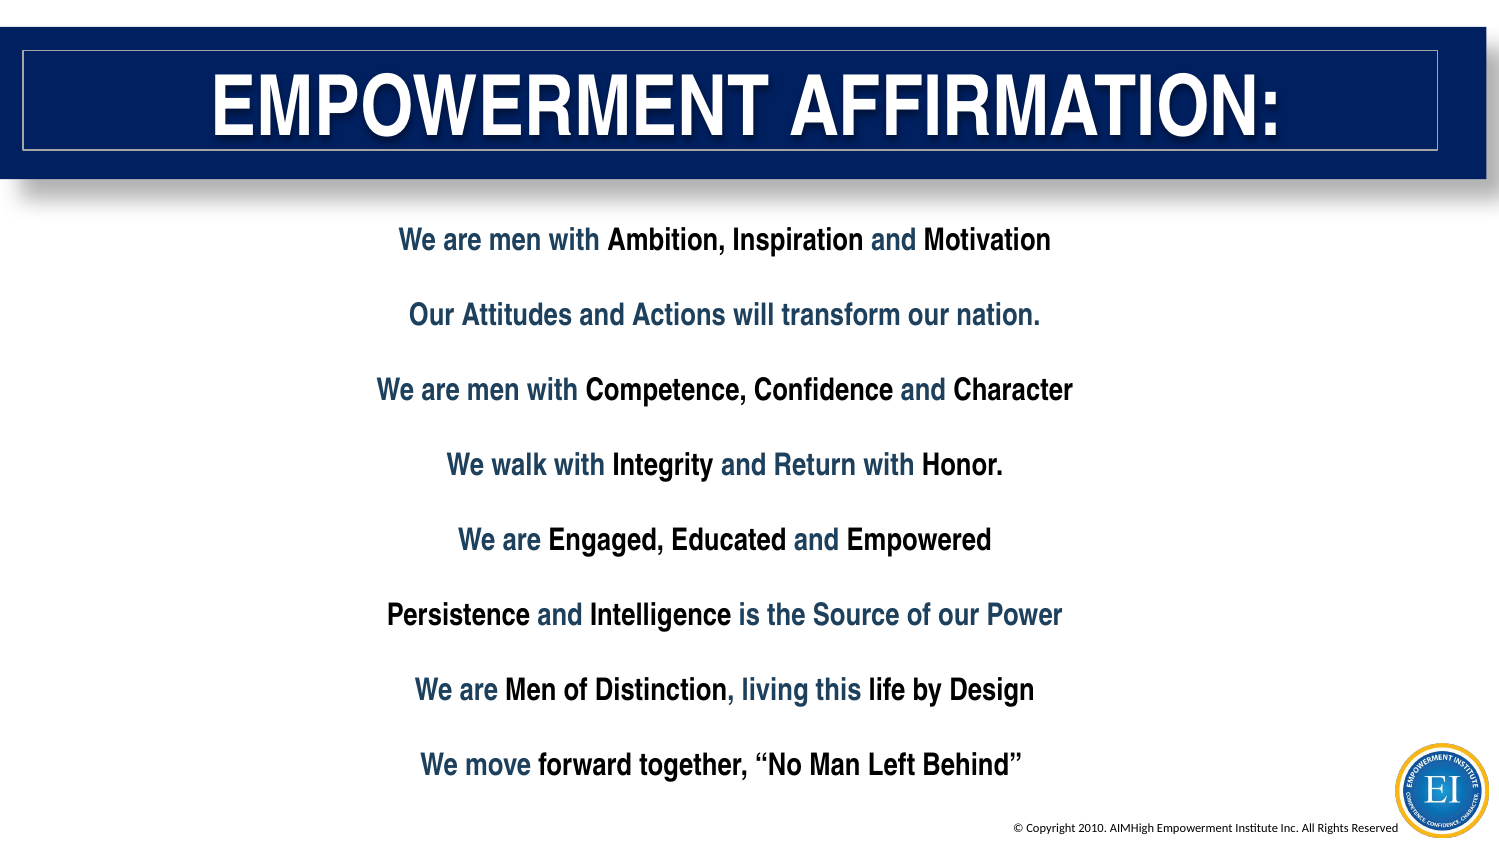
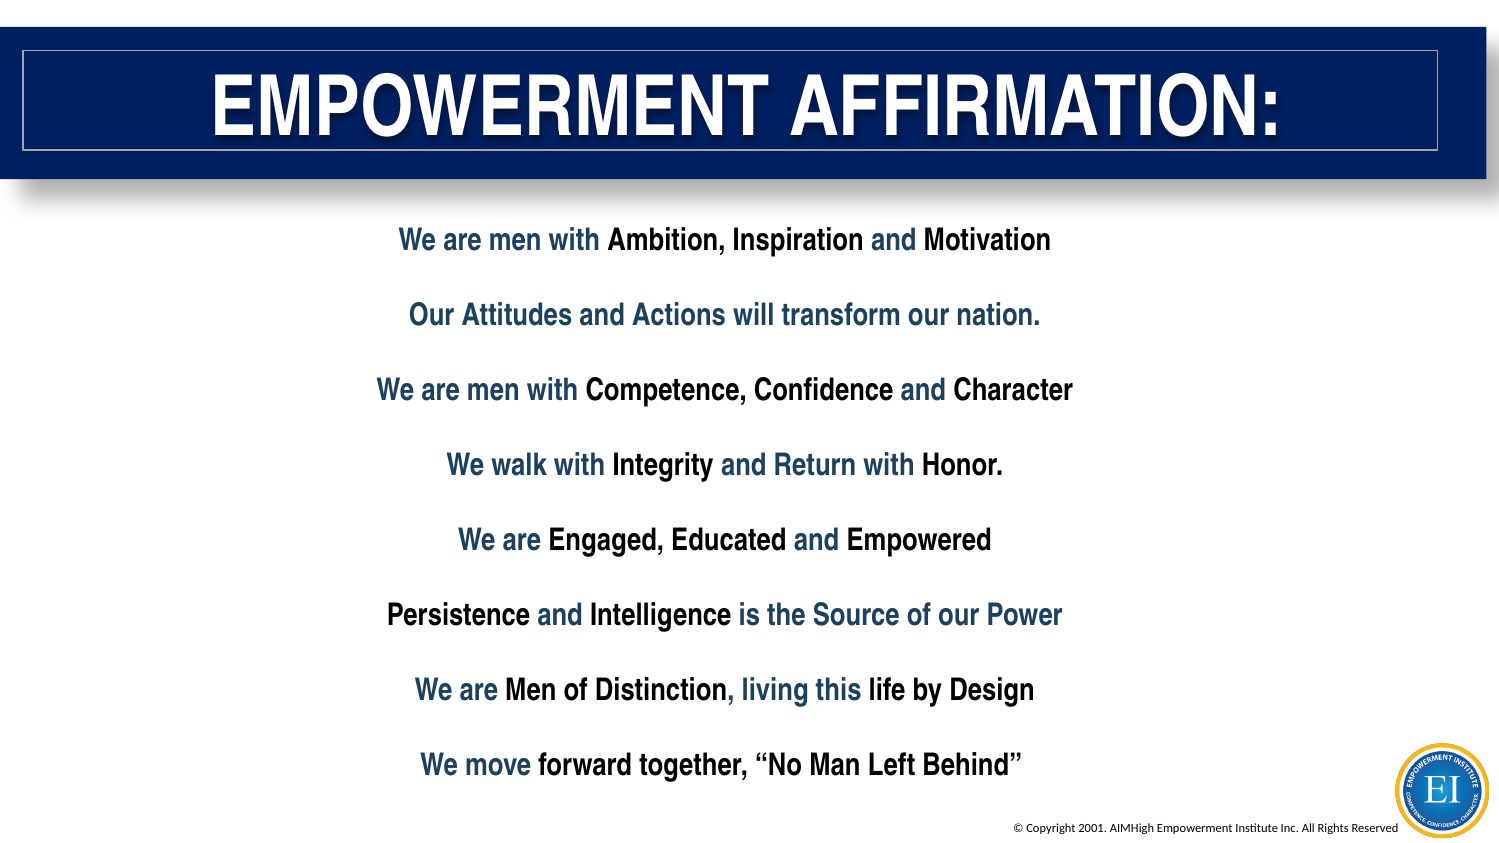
2010: 2010 -> 2001 (1093, 829)
